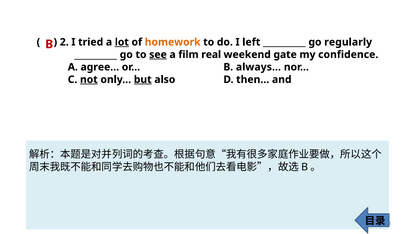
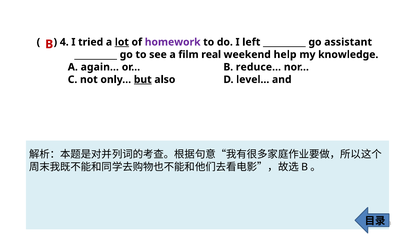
2: 2 -> 4 (64, 42)
homework colour: orange -> purple (173, 42)
regularly: regularly -> assistant (348, 42)
see underline: present -> none (158, 54)
gate: gate -> help (285, 54)
confidence: confidence -> knowledge (348, 54)
agree…: agree… -> again… (100, 67)
always…: always… -> reduce… (258, 67)
not underline: present -> none (89, 79)
then…: then… -> level… (253, 79)
